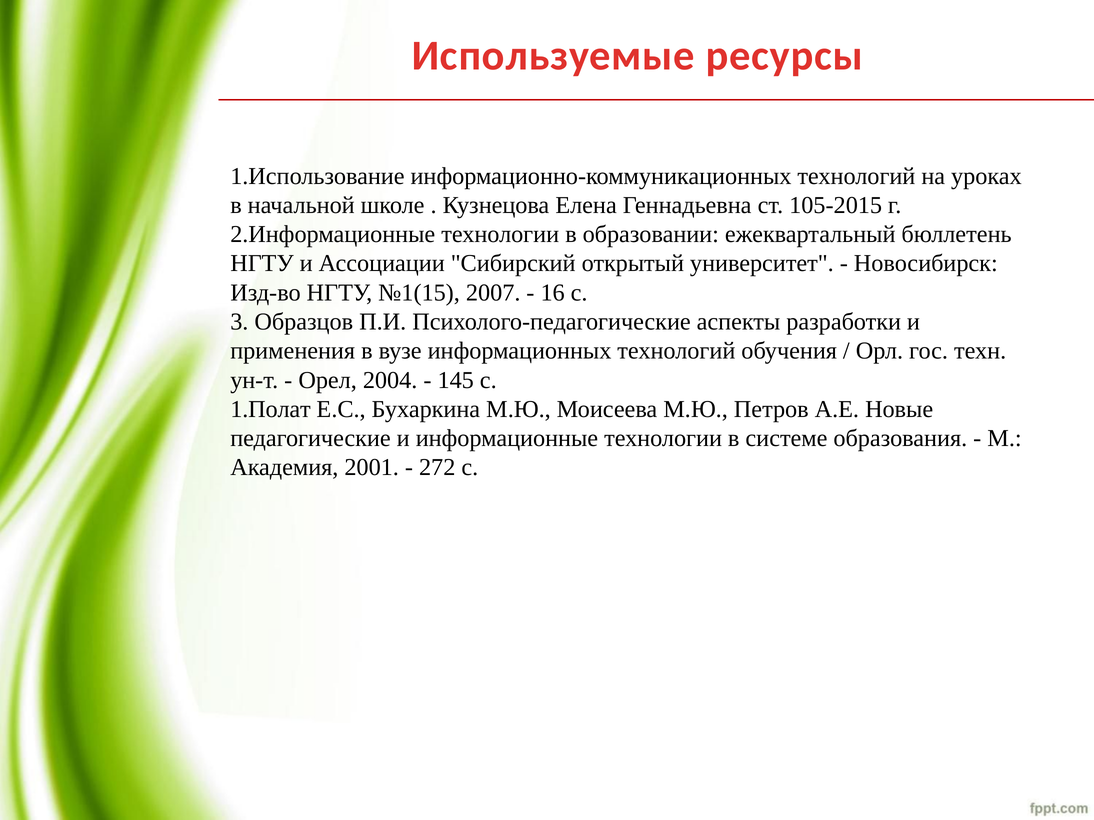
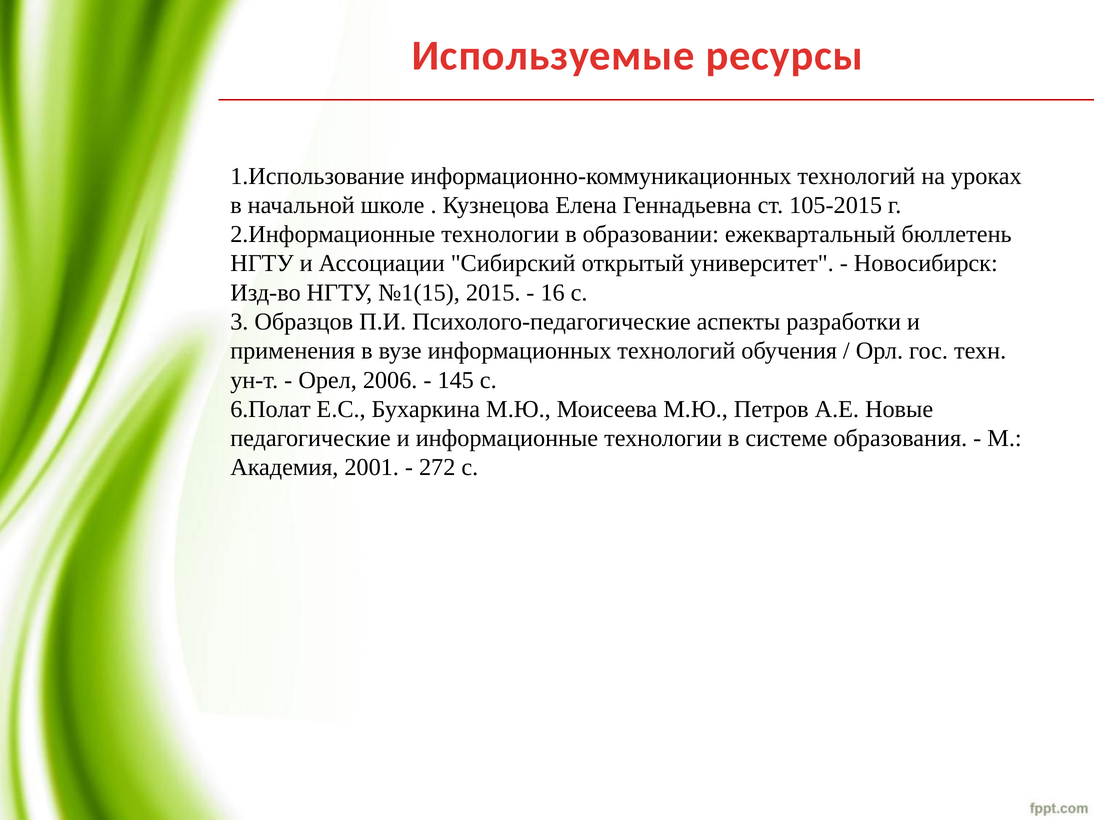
2007: 2007 -> 2015 (493, 293)
2004: 2004 -> 2006 (390, 380)
1.Полат: 1.Полат -> 6.Полат (270, 409)
